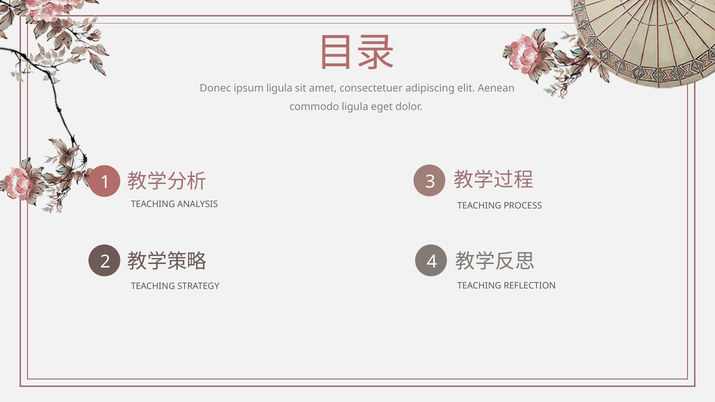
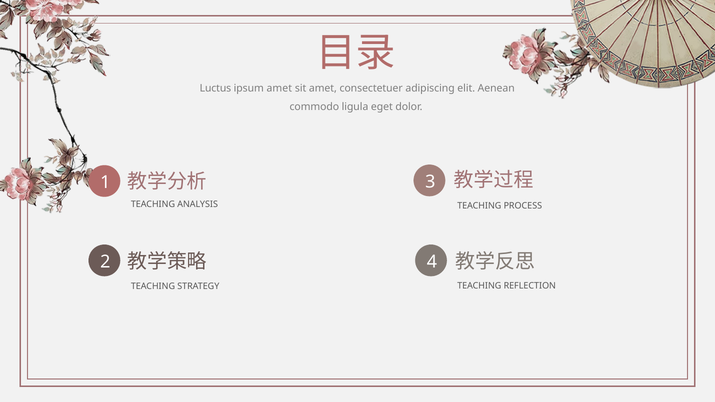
Donec: Donec -> Luctus (215, 88)
ipsum ligula: ligula -> amet (279, 88)
